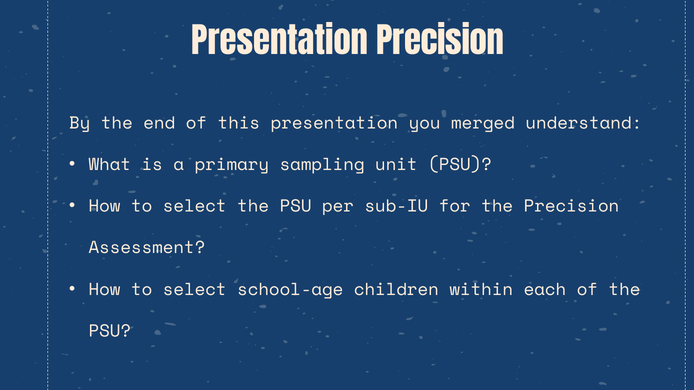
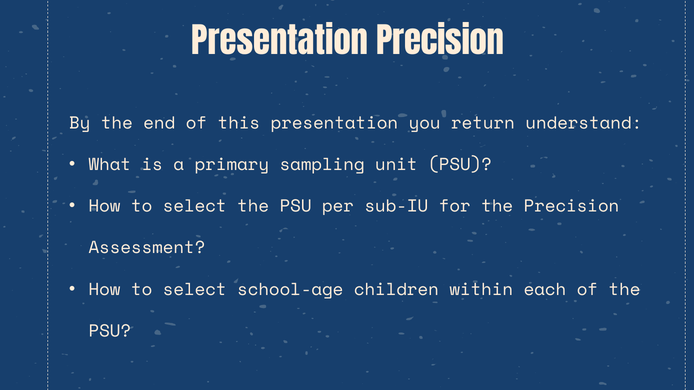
merged: merged -> return (483, 123)
